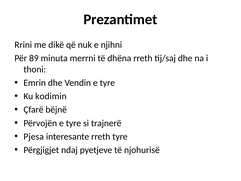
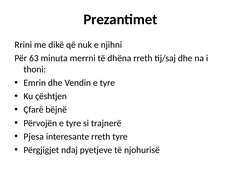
89: 89 -> 63 (34, 58)
kodimin: kodimin -> çështjen (51, 96)
